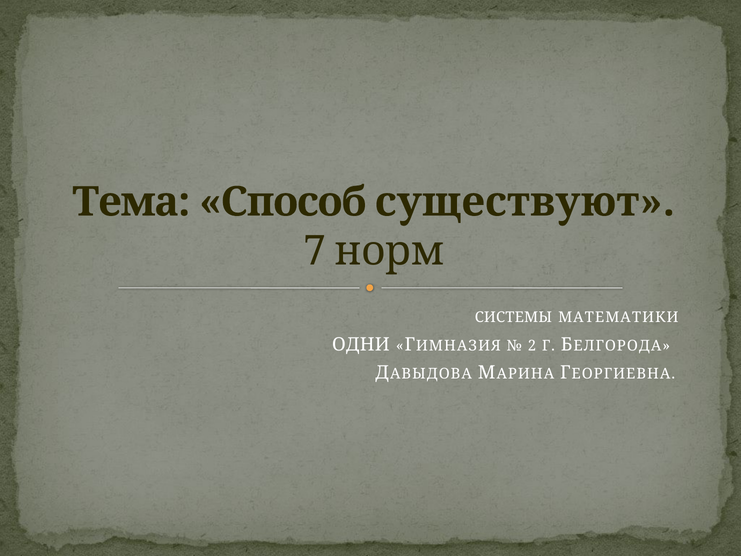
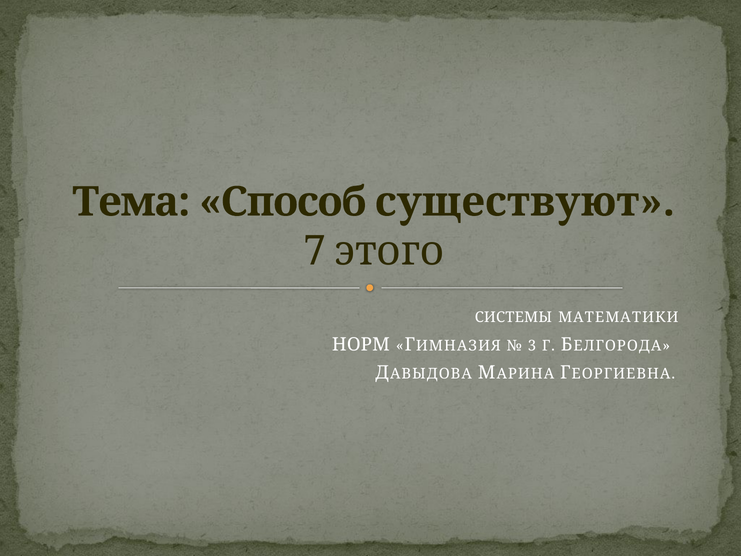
норм: норм -> этого (389, 251)
ОДНИ: ОДНИ -> НОРМ (361, 344)
2: 2 -> 3 (532, 346)
